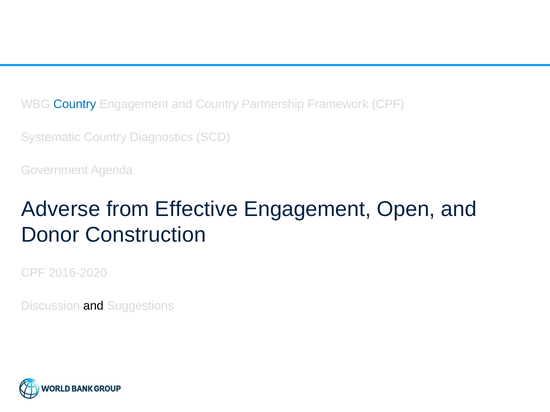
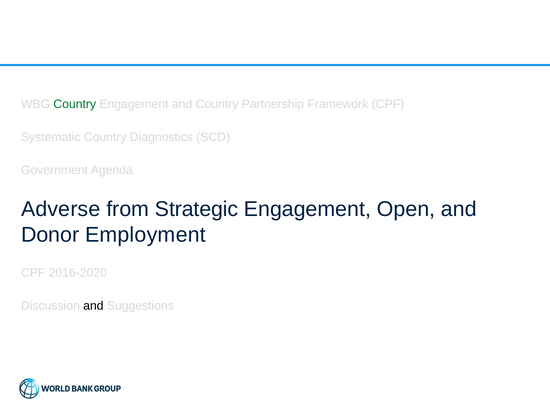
Country colour: blue -> green (75, 104)
Effective: Effective -> Strategic (197, 209)
Construction: Construction -> Employment (145, 235)
